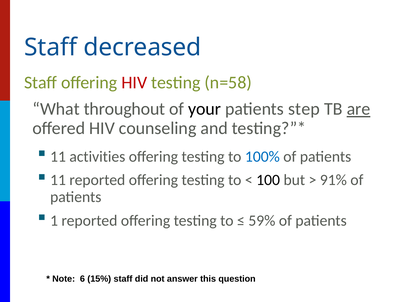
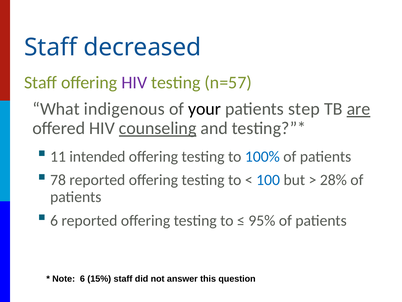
HIV colour: red -> purple (134, 83)
n=58: n=58 -> n=57 (228, 83)
throughout: throughout -> indigenous (124, 109)
counseling underline: none -> present (158, 128)
activities: activities -> intended (97, 156)
11: 11 -> 78 (58, 180)
100 colour: black -> blue (268, 180)
91%: 91% -> 28% (333, 180)
1: 1 -> 6 (54, 220)
59%: 59% -> 95% (262, 220)
